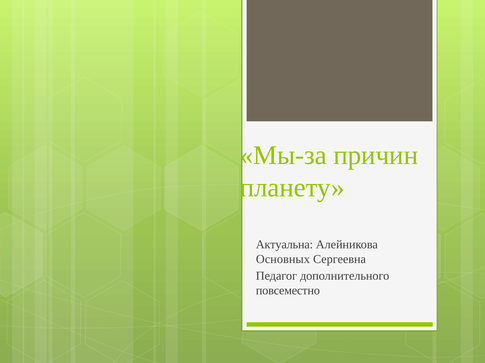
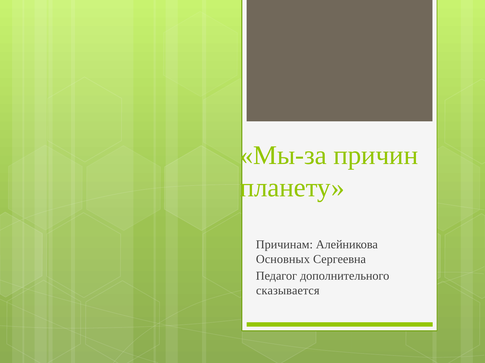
Актуальна: Актуальна -> Причинам (284, 245)
повсеместно: повсеместно -> сказывается (288, 291)
